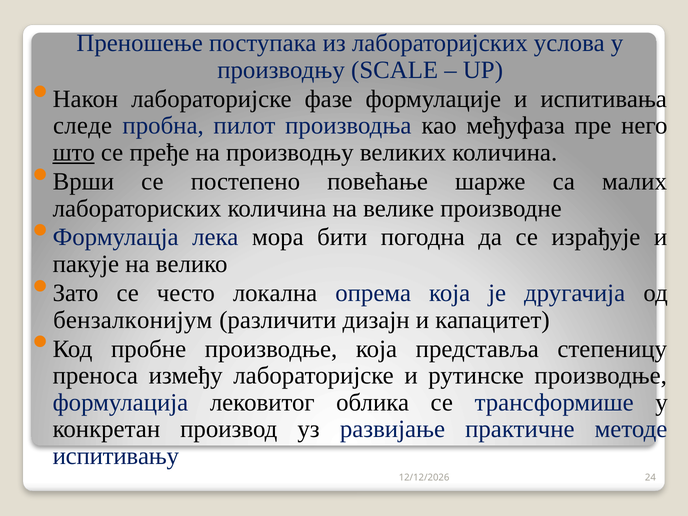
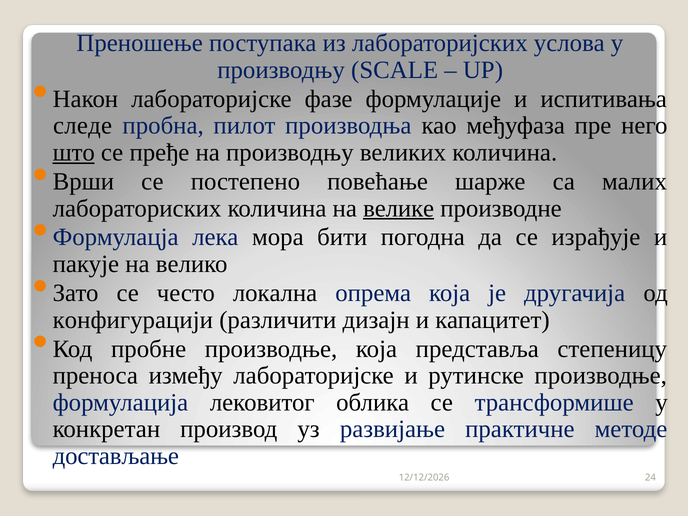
велике underline: none -> present (399, 208)
бензалконијум: бензалконијум -> конфигурацији (133, 320)
испитивању: испитивању -> достављање (116, 456)
